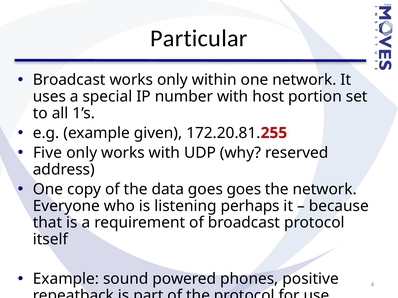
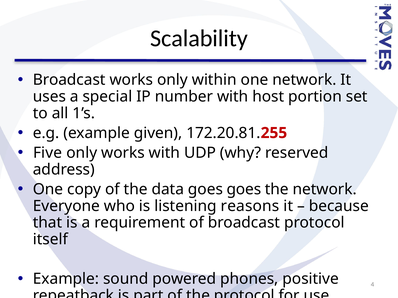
Particular: Particular -> Scalability (199, 39)
perhaps: perhaps -> reasons (250, 206)
